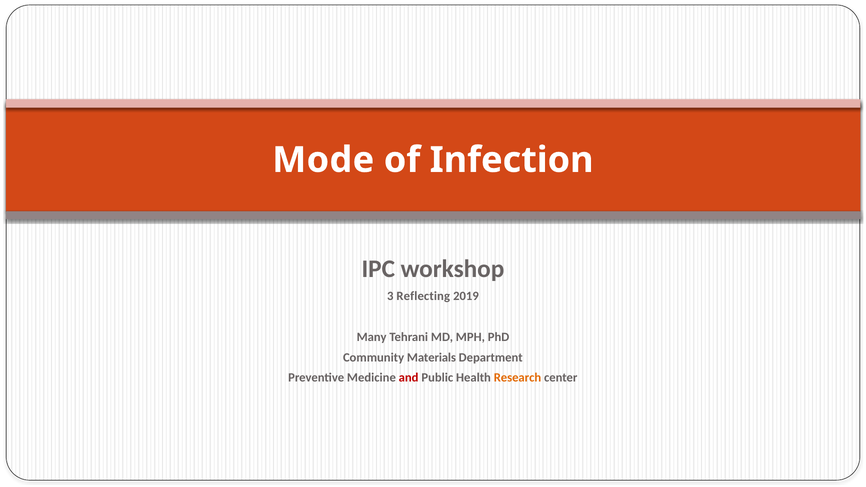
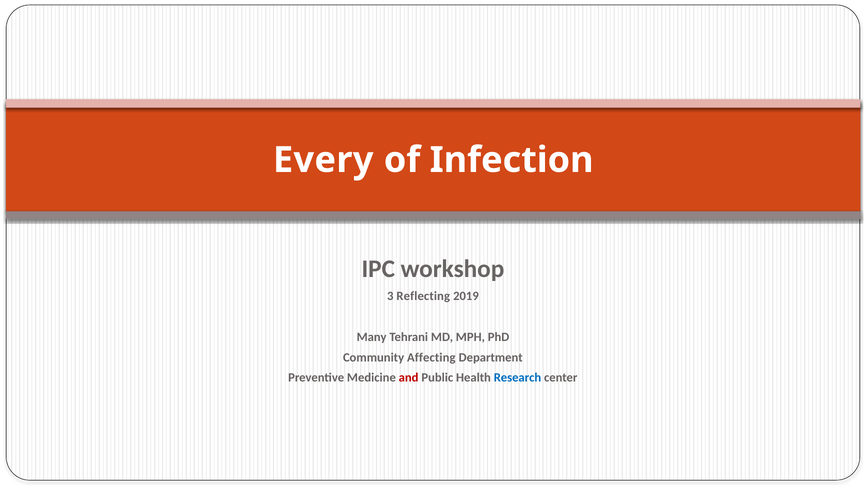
Mode: Mode -> Every (323, 160)
Materials: Materials -> Affecting (431, 357)
Research colour: orange -> blue (517, 378)
